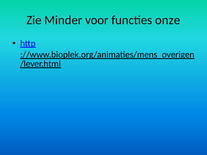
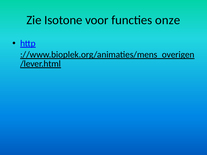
Minder: Minder -> Isotone (63, 20)
